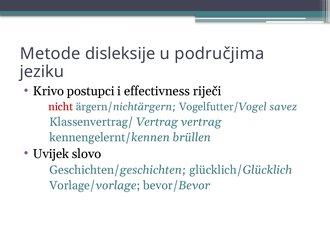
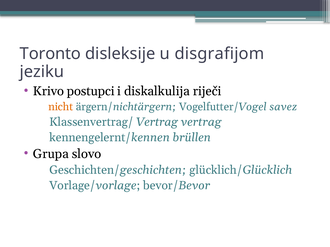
Metode: Metode -> Toronto (50, 54)
područjima: područjima -> disgrafijom (219, 54)
effectivness: effectivness -> diskalkulija (157, 91)
nicht colour: red -> orange (61, 107)
Uvijek: Uvijek -> Grupa (51, 154)
